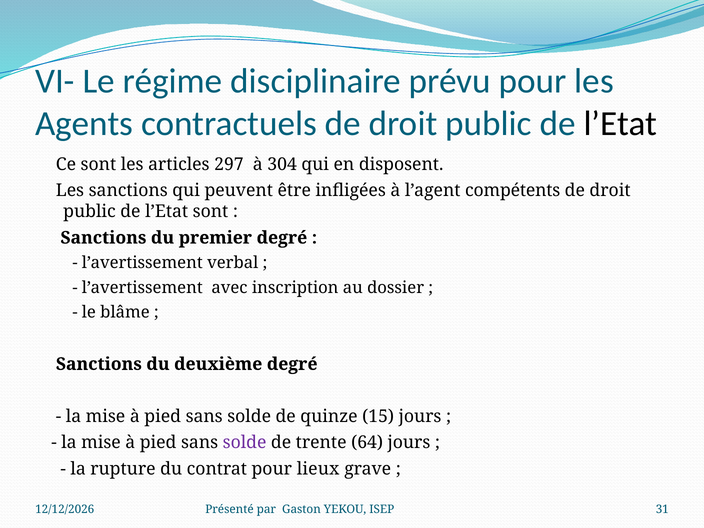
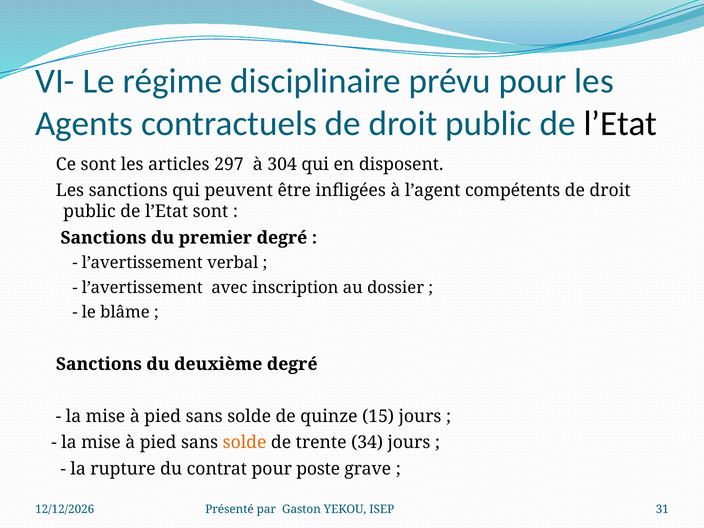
solde colour: purple -> orange (245, 443)
64: 64 -> 34 (367, 443)
lieux: lieux -> poste (318, 469)
